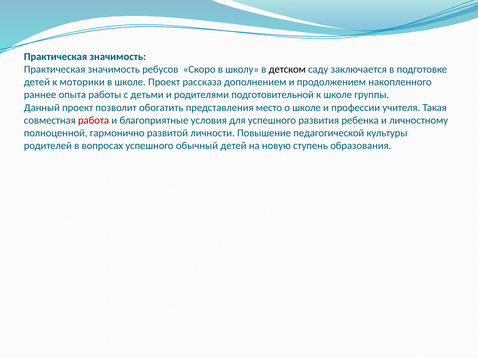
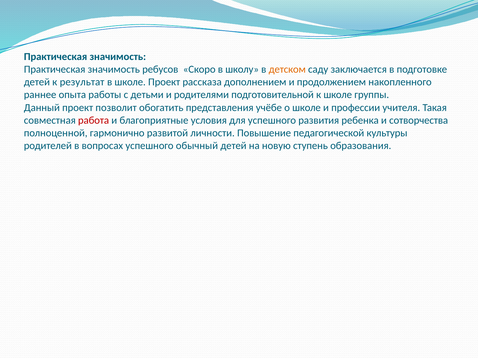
детском colour: black -> orange (287, 69)
моторики: моторики -> результат (82, 82)
место: место -> учёбе (269, 108)
личностному: личностному -> сотворчества (419, 120)
